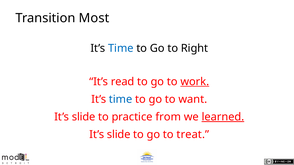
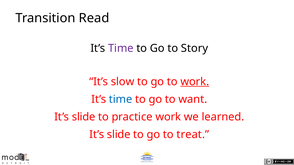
Most: Most -> Read (94, 18)
Time colour: blue -> purple (121, 48)
Right: Right -> Story (195, 48)
read: read -> slow (123, 82)
practice from: from -> work (168, 117)
learned underline: present -> none (223, 117)
